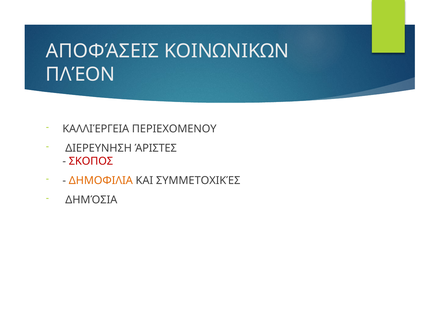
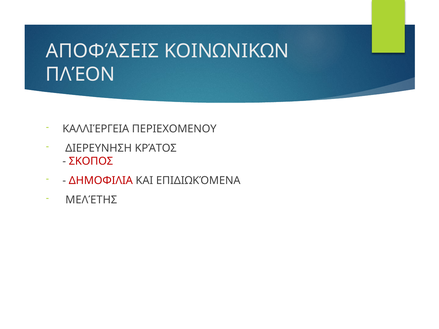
ΆΡΙΣΤΕΣ: ΆΡΙΣΤΕΣ -> ΚΡΆΤΟΣ (156, 148)
ΔΗΜΟΦΙΛΙΑ colour: orange -> red (101, 181)
ΣΥΜΜΕΤΟΧΙΚΈΣ: ΣΥΜΜΕΤΟΧΙΚΈΣ -> ΕΠΙΔΙΩΚΌΜΕΝΑ (198, 181)
ΔΗΜΌΣΙΑ: ΔΗΜΌΣΙΑ -> ΜΕΛΈΤΗΣ (91, 200)
